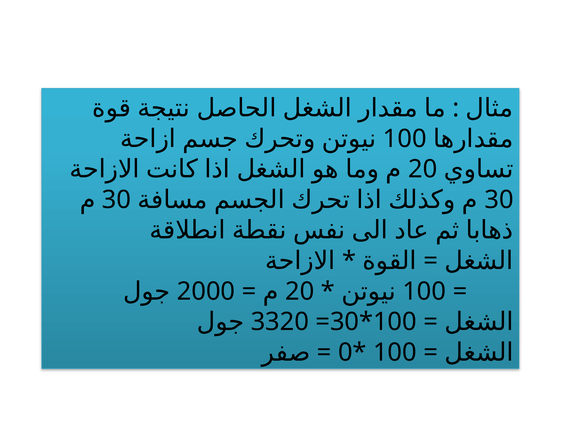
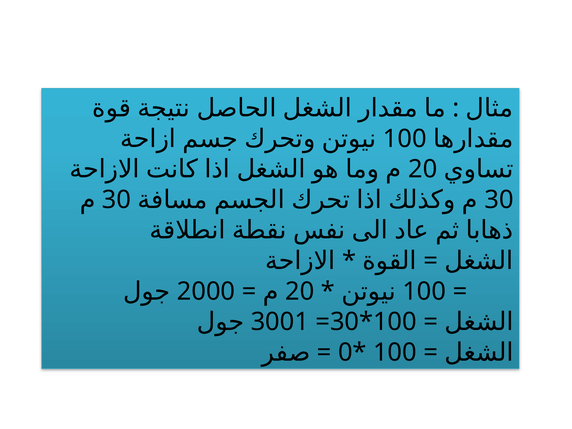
3320: 3320 -> 3001 (280, 322)
